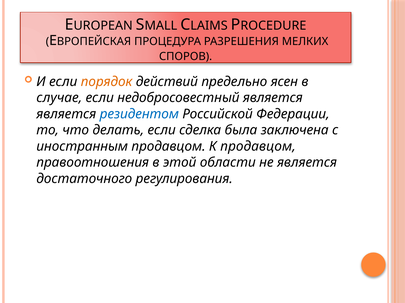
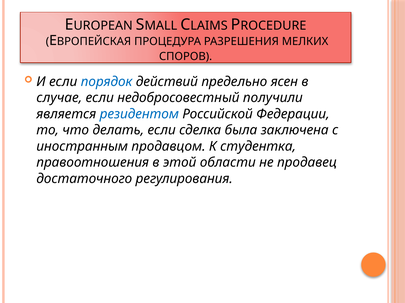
порядок colour: orange -> blue (107, 82)
недобросовестный является: является -> получили (273, 98)
К продавцом: продавцом -> студентка (258, 147)
не является: является -> продавец (307, 163)
